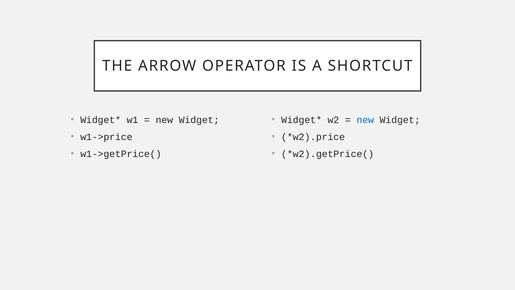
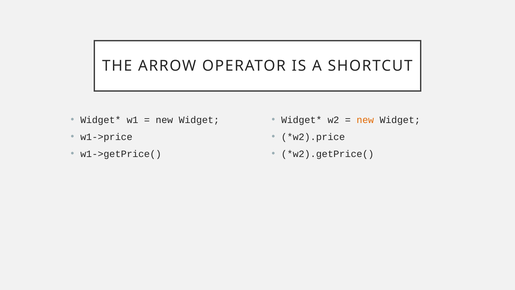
new colour: blue -> orange (365, 120)
